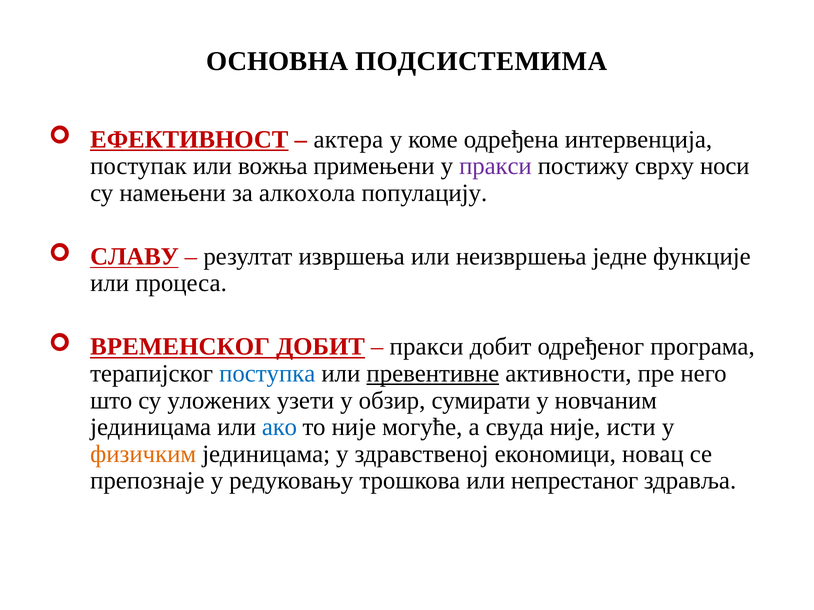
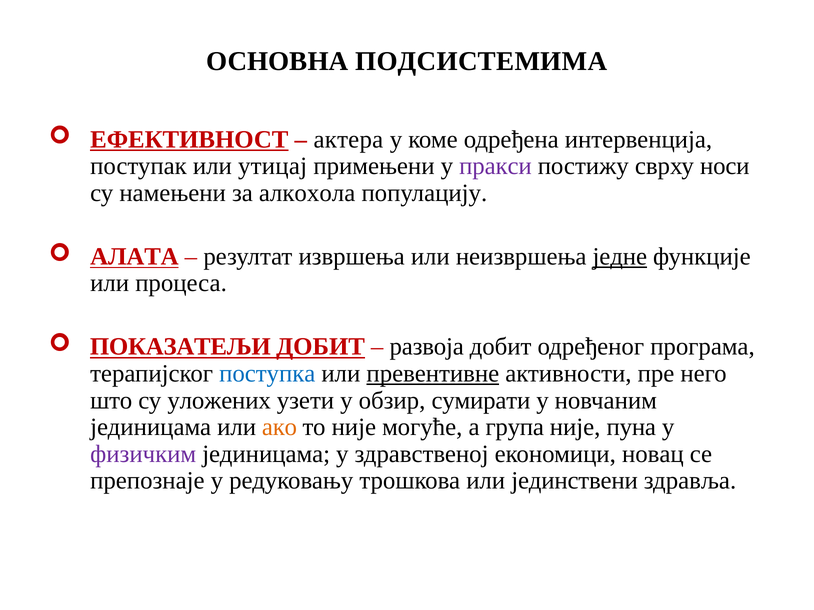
вожња: вожња -> утицај (273, 166)
СЛАВУ: СЛАВУ -> АЛАТА (134, 257)
једне underline: none -> present (620, 257)
ВРЕМЕНСКОГ: ВРЕМЕНСКОГ -> ПОКАЗАТЕЉИ (180, 347)
пракси: пракси -> развоја (427, 347)
ако colour: blue -> orange (279, 428)
свуда: свуда -> група (515, 428)
исти: исти -> пуна (631, 428)
физичким colour: orange -> purple (143, 454)
непрестаног: непрестаног -> јединствени (575, 481)
